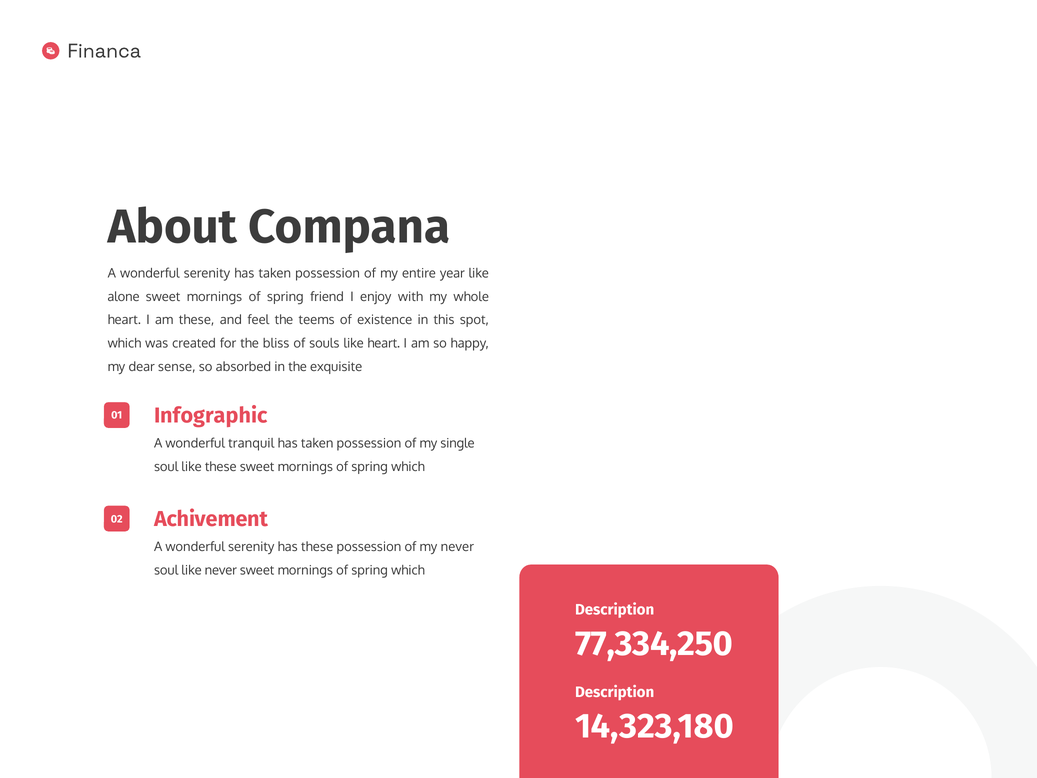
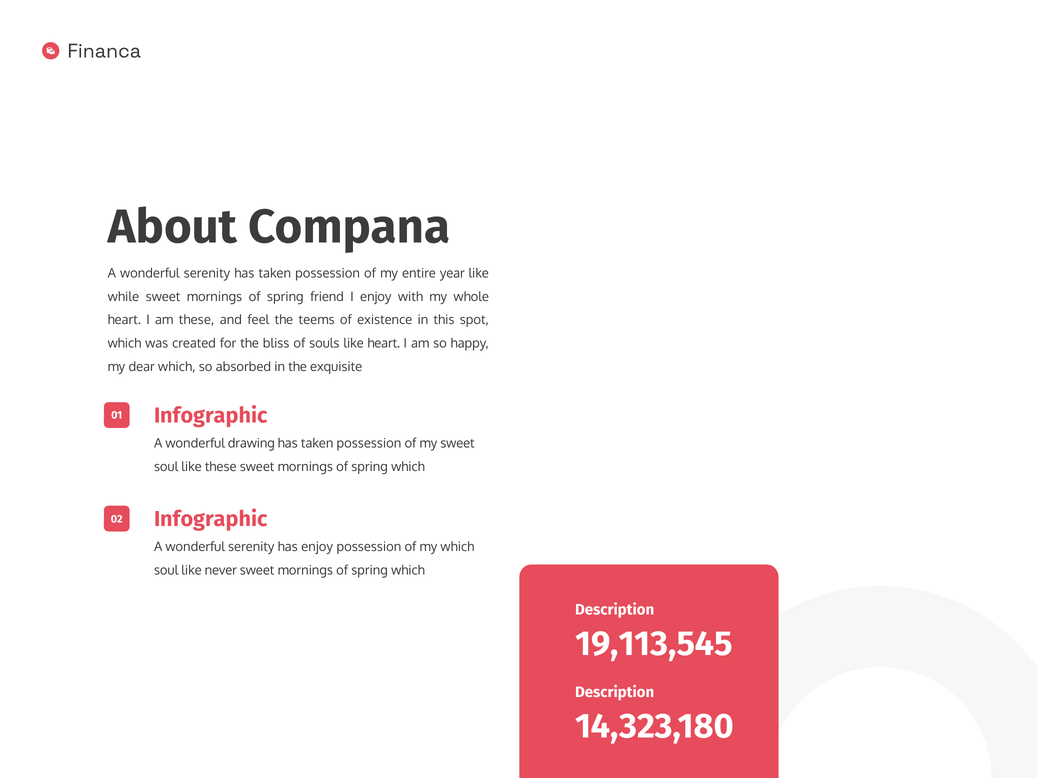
alone: alone -> while (123, 297)
dear sense: sense -> which (177, 367)
tranquil: tranquil -> drawing (251, 443)
my single: single -> sweet (457, 443)
Achivement: Achivement -> Infographic (211, 519)
has these: these -> enjoy (317, 547)
my never: never -> which (457, 547)
77,334,250: 77,334,250 -> 19,113,545 (654, 644)
